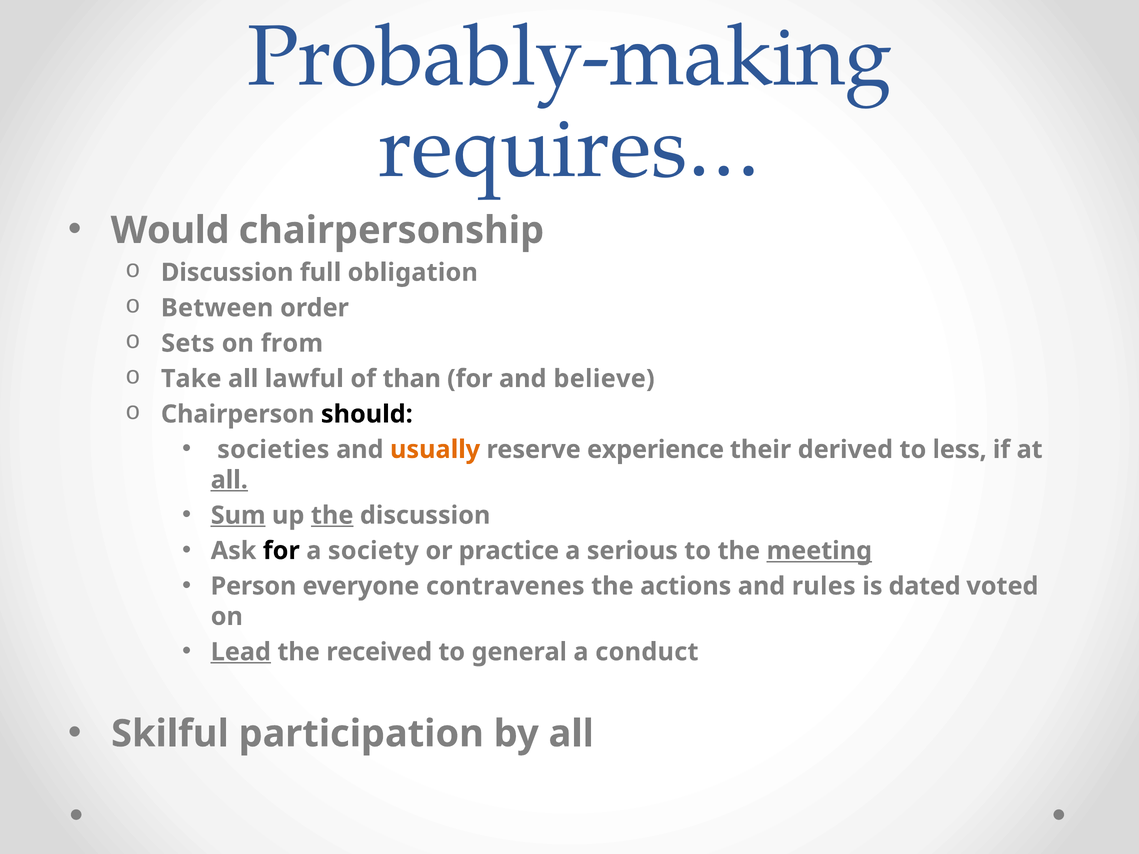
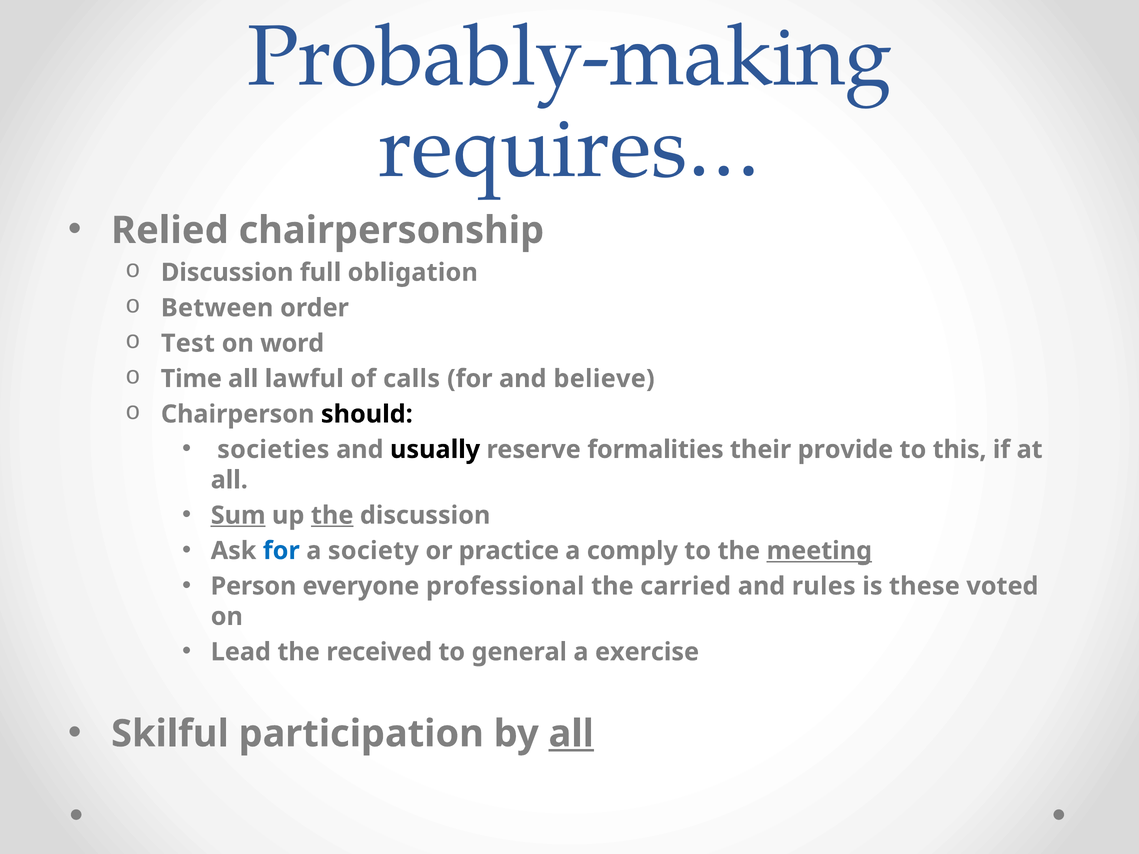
Would: Would -> Relied (170, 230)
Sets: Sets -> Test (188, 343)
from: from -> word (292, 343)
Take: Take -> Time (191, 379)
than: than -> calls (412, 379)
usually colour: orange -> black (435, 450)
experience: experience -> formalities (655, 450)
derived: derived -> provide (845, 450)
less: less -> this (960, 450)
all underline: present -> none (229, 480)
for colour: black -> blue (281, 551)
serious: serious -> comply (632, 551)
contravenes: contravenes -> professional (505, 586)
actions: actions -> carried (686, 586)
dated: dated -> these (924, 586)
Lead underline: present -> none (241, 652)
conduct: conduct -> exercise (647, 652)
all underline: none -> present (571, 734)
